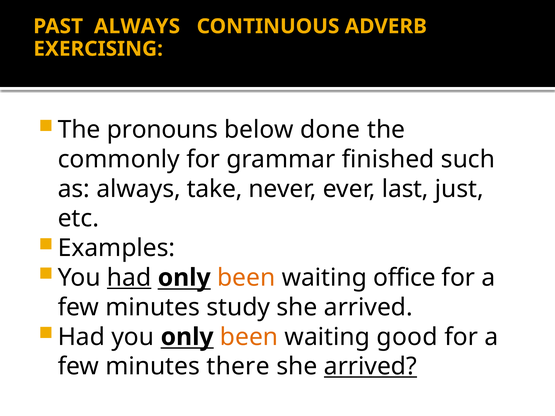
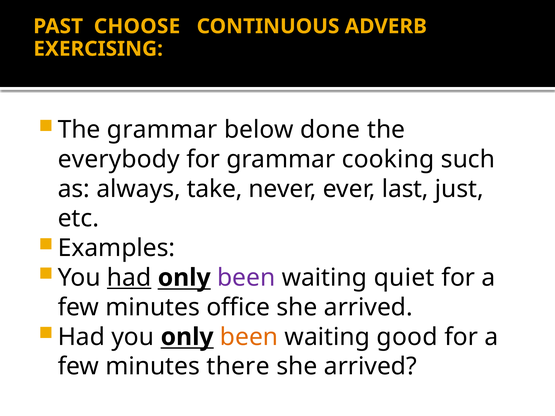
PAST ALWAYS: ALWAYS -> CHOOSE (137, 26)
The pronouns: pronouns -> grammar (162, 130)
commonly: commonly -> everybody (119, 159)
finished: finished -> cooking (388, 159)
been colour: orange -> purple (246, 278)
office: office -> quiet (404, 278)
study: study -> office (238, 307)
arrived underline: present -> none (370, 367)
